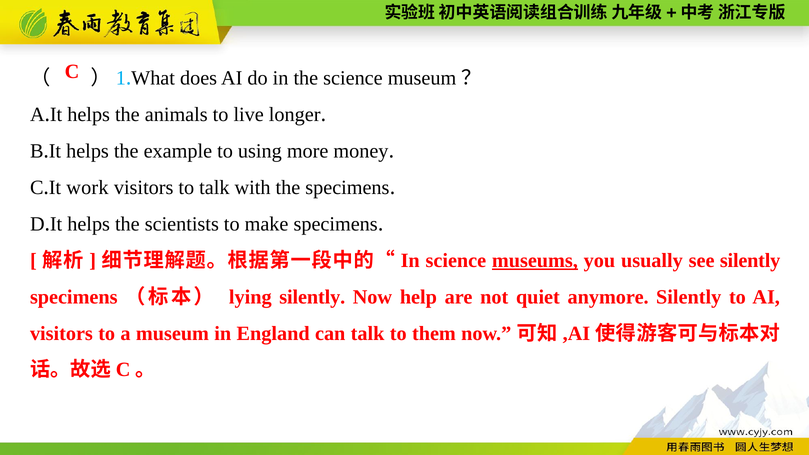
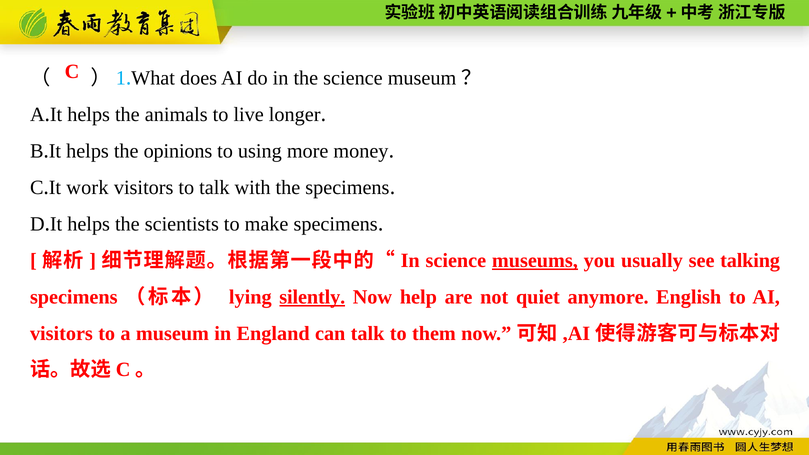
example: example -> opinions (178, 151)
see silently: silently -> talking (750, 261)
silently underline: none -> present (312, 297)
anymore Silently: Silently -> English (689, 297)
